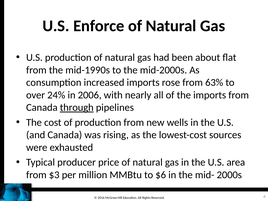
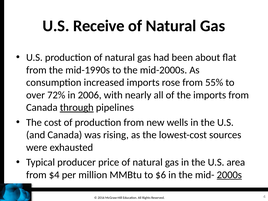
Enforce: Enforce -> Receive (99, 26)
63%: 63% -> 55% (214, 82)
24%: 24% -> 72% (56, 95)
$3: $3 -> $4 (54, 175)
2000s underline: none -> present (229, 175)
